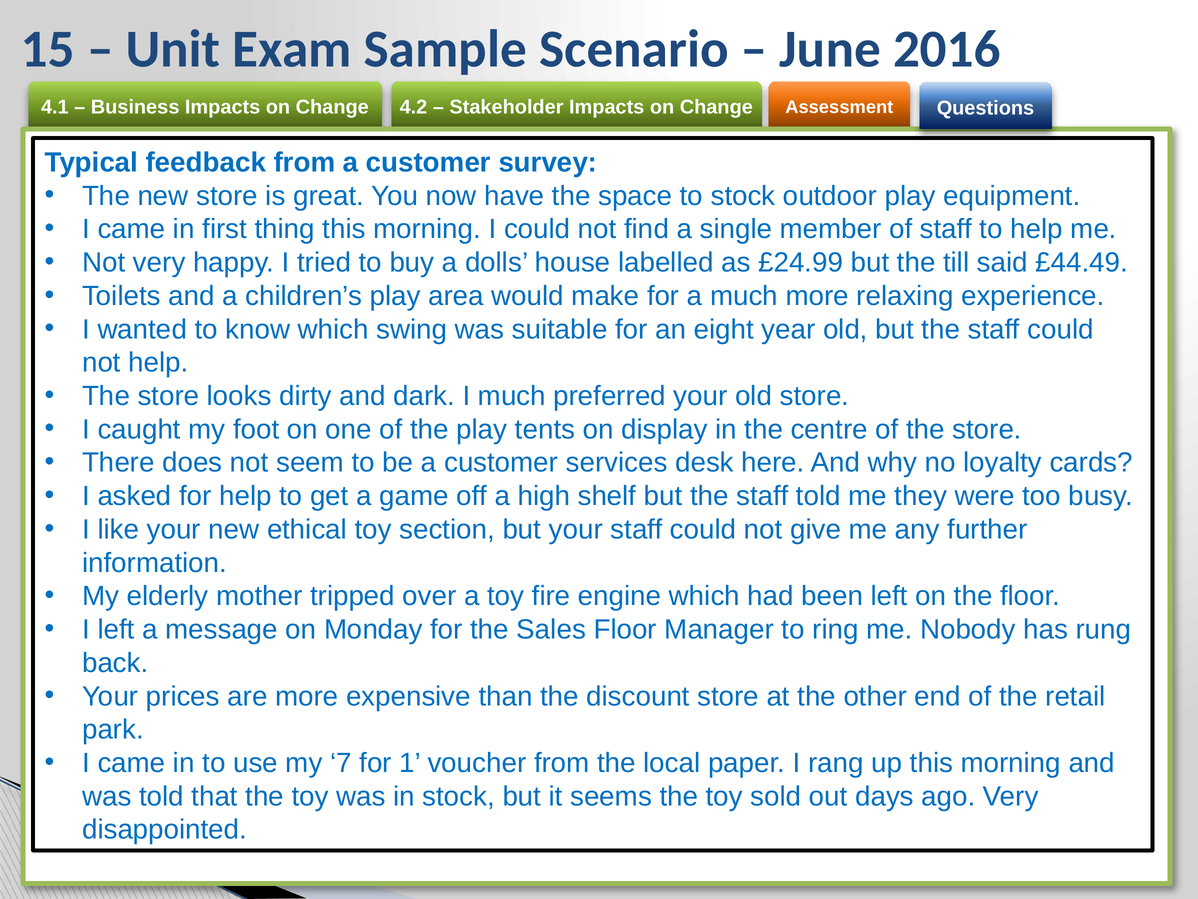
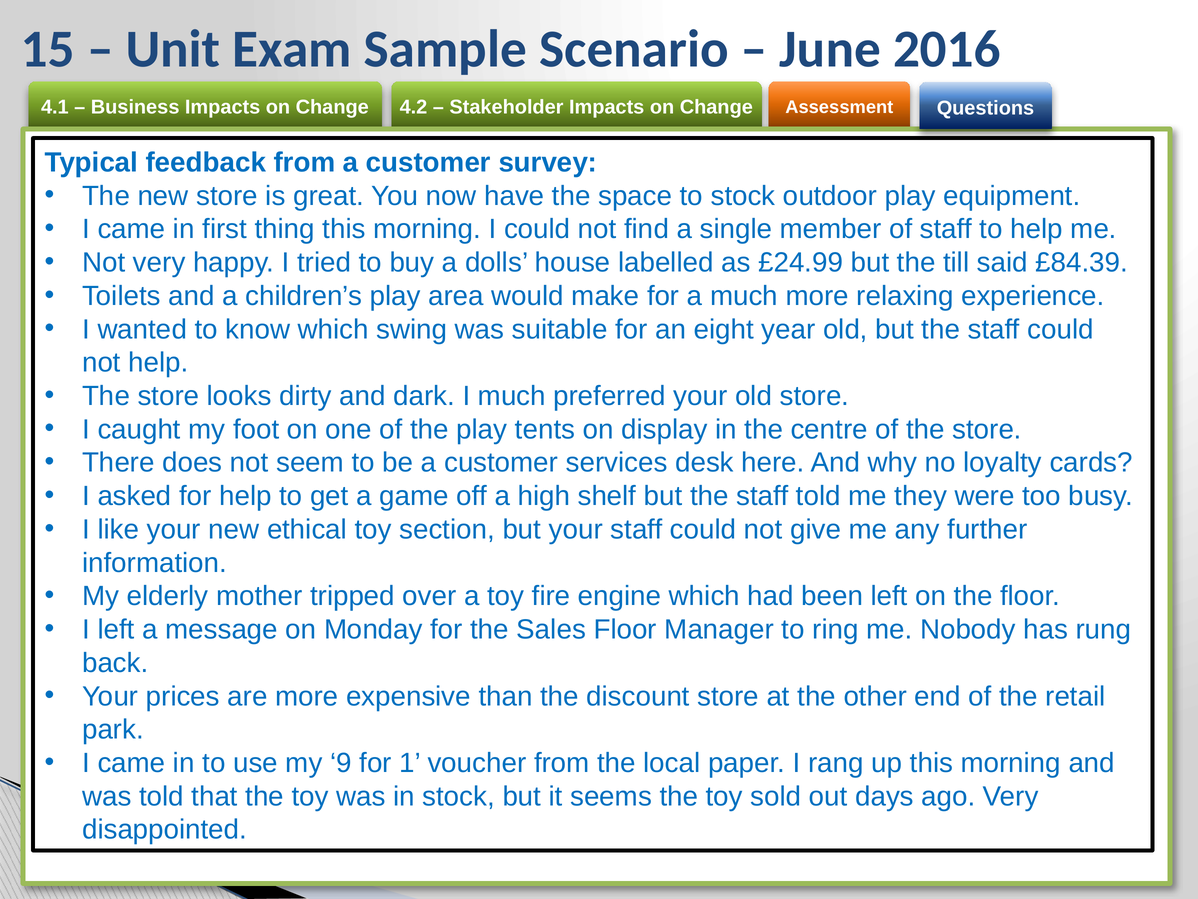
£44.49: £44.49 -> £84.39 (1082, 262)
7: 7 -> 9 (341, 763)
